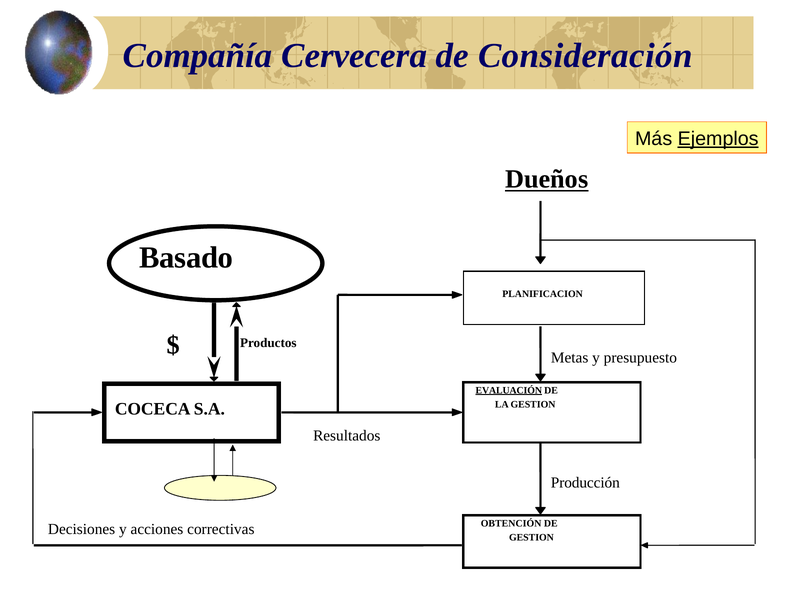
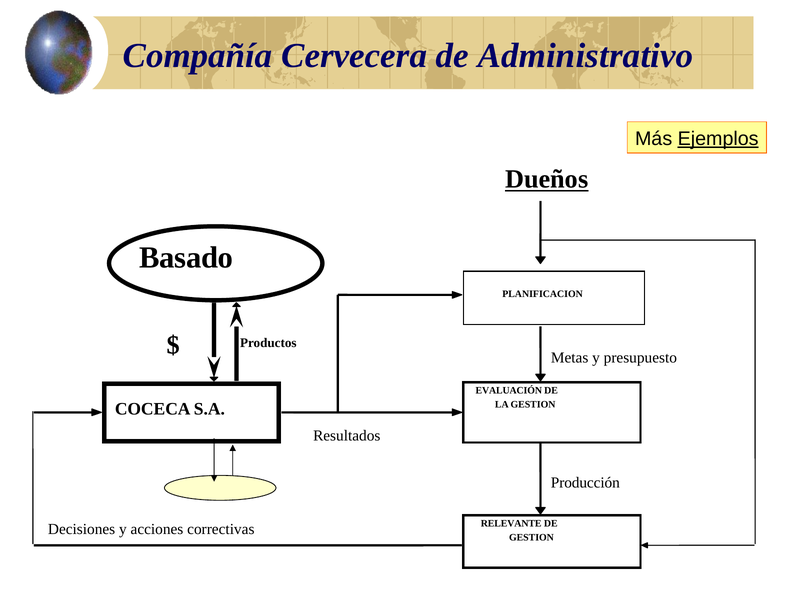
Consideración: Consideración -> Administrativo (586, 56)
EVALUACIÓN underline: present -> none (509, 390)
OBTENCIÓN: OBTENCIÓN -> RELEVANTE (511, 523)
